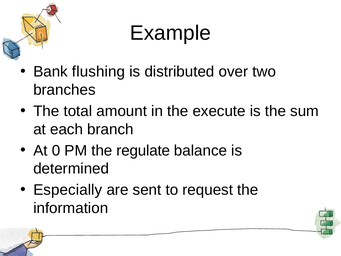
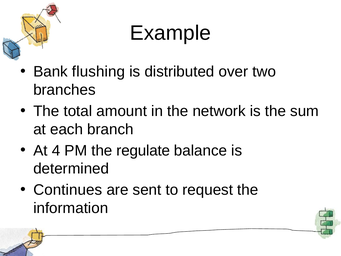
execute: execute -> network (219, 111)
0: 0 -> 4 (56, 150)
Especially: Especially -> Continues (68, 190)
